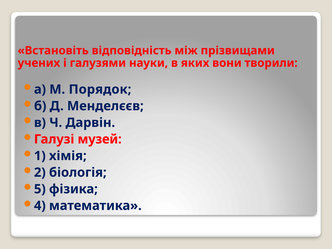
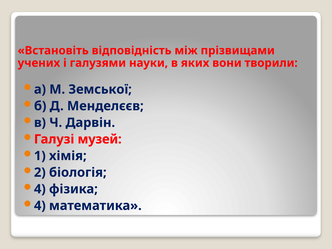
Порядок: Порядок -> Земської (100, 89)
5: 5 -> 4 (40, 189)
